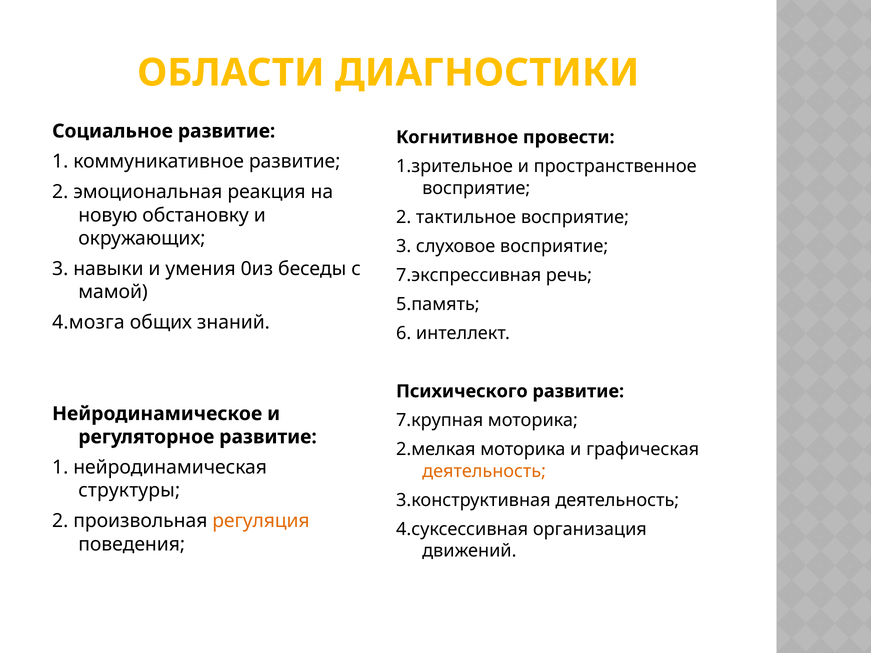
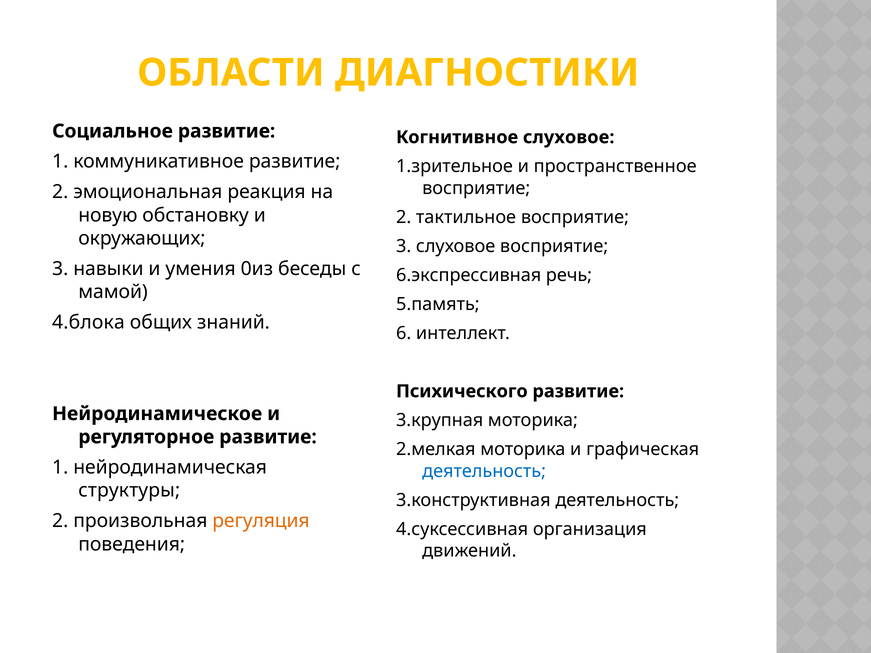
Когнитивное провести: провести -> слуховое (569, 137)
7.экспрессивная: 7.экспрессивная -> 6.экспрессивная (469, 275)
4.мозга: 4.мозга -> 4.блока (88, 323)
7.крупная: 7.крупная -> 3.крупная (440, 420)
деятельность colour: orange -> blue (484, 471)
